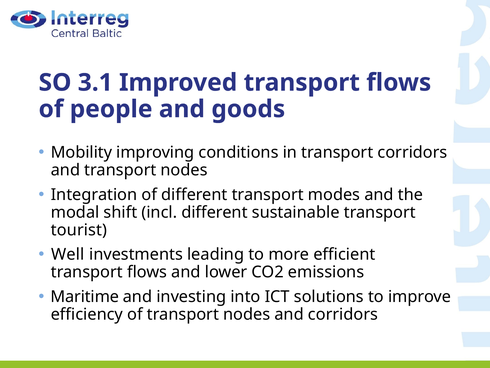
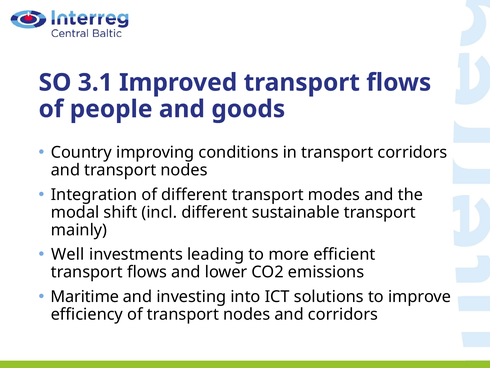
Mobility: Mobility -> Country (81, 152)
tourist: tourist -> mainly (79, 230)
